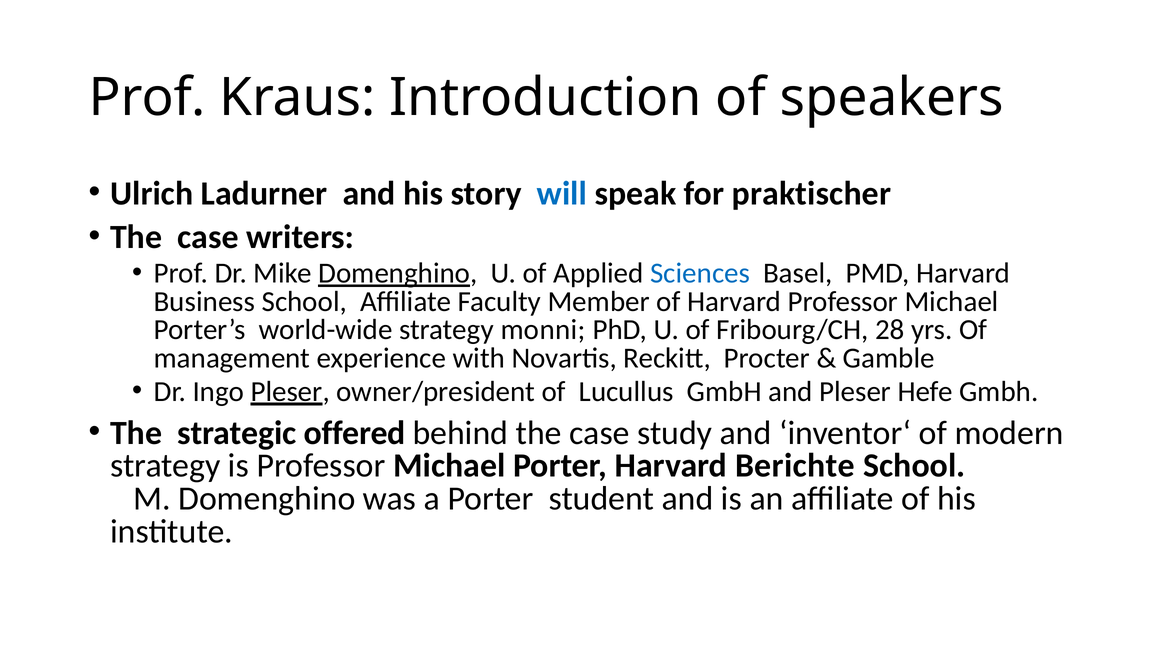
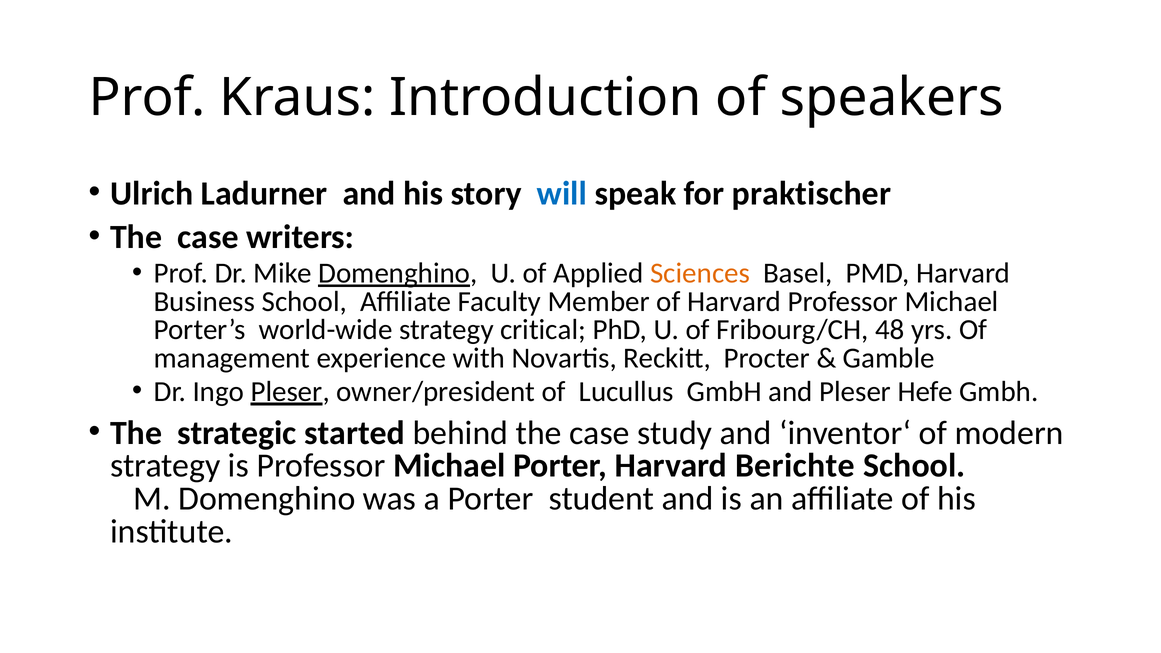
Sciences colour: blue -> orange (700, 273)
monni: monni -> critical (543, 330)
28: 28 -> 48 (890, 330)
offered: offered -> started (355, 433)
